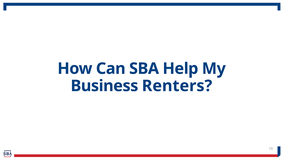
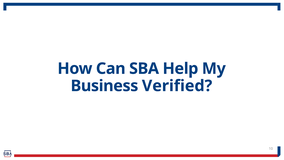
Renters: Renters -> Verified (177, 86)
